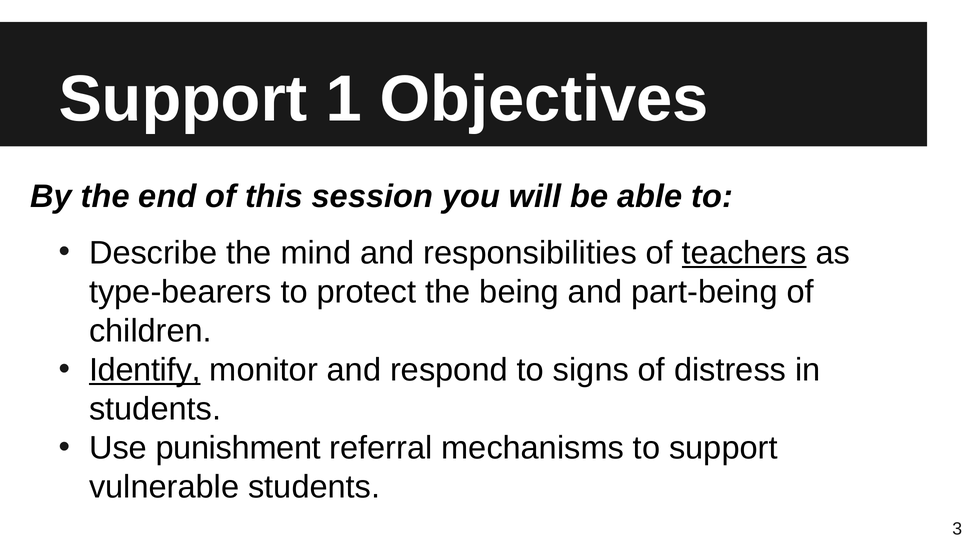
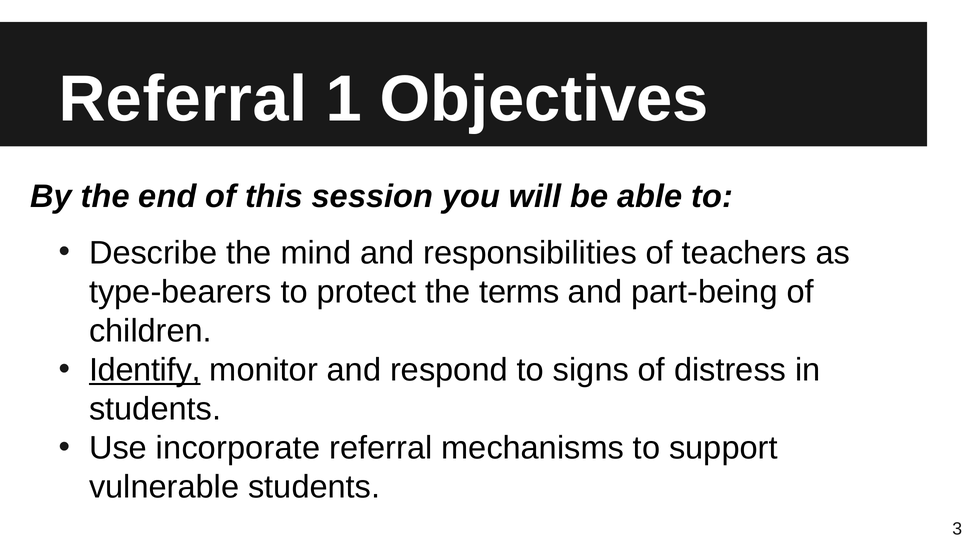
Support: Support -> Referral (183, 100)
teachers underline: present -> none (744, 253)
being: being -> terms (519, 292)
punishment: punishment -> incorporate (238, 448)
